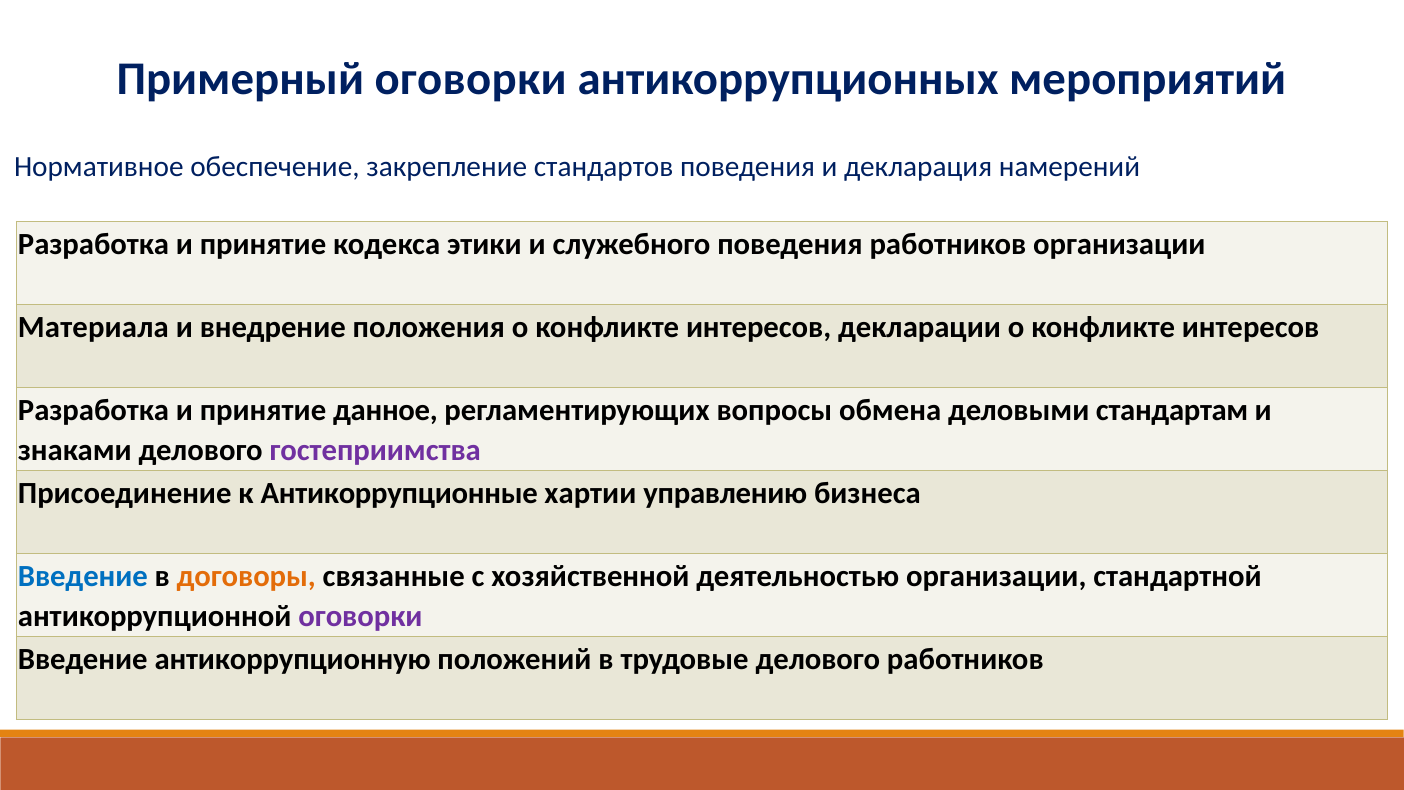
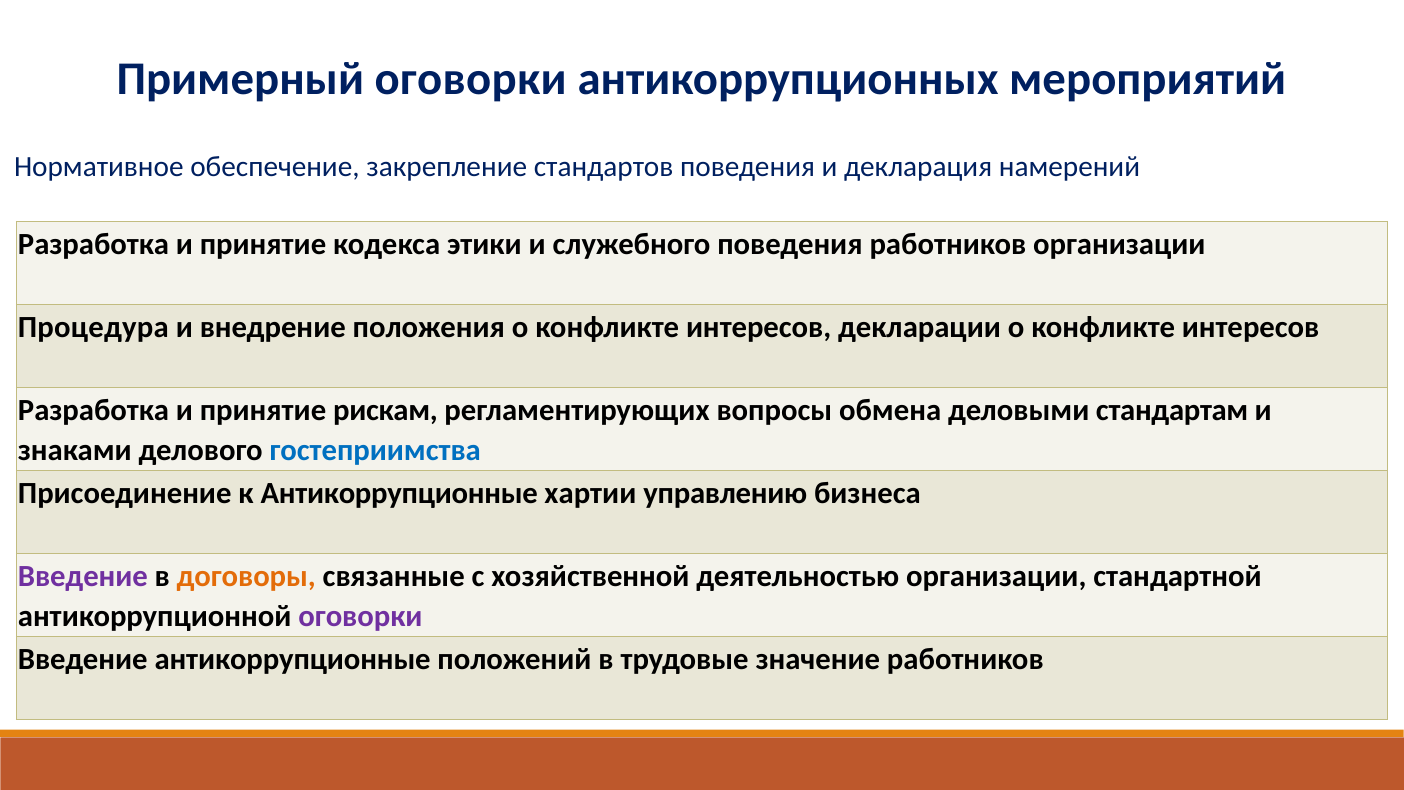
Материала: Материала -> Процедура (93, 328)
данное: данное -> рискам (385, 411)
гостеприимства colour: purple -> blue (375, 451)
Введение colour: blue -> purple (83, 576)
Введение антикоррупционную: антикоррупционную -> антикоррупционные (293, 660)
трудовые делового: делового -> значение (818, 660)
